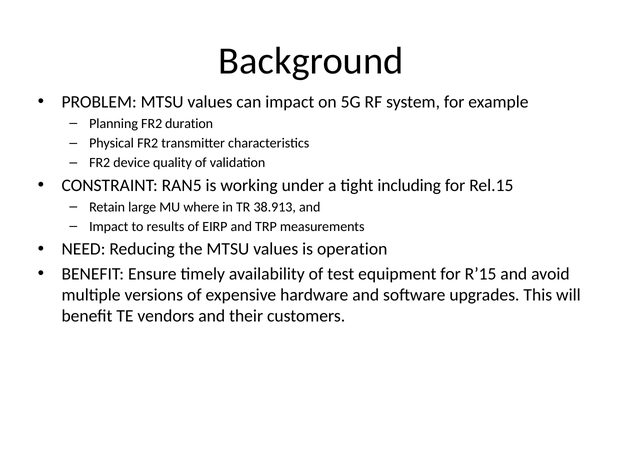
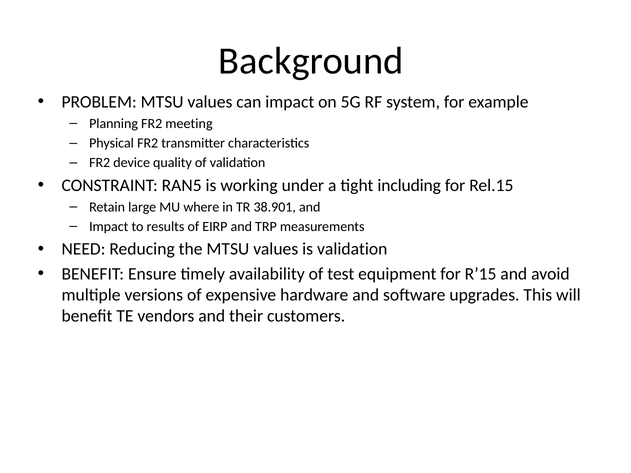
duration: duration -> meeting (189, 124)
38.913: 38.913 -> 38.901 (275, 207)
is operation: operation -> validation (352, 249)
